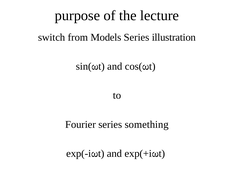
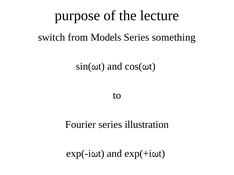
illustration: illustration -> something (174, 37)
something: something -> illustration (147, 125)
